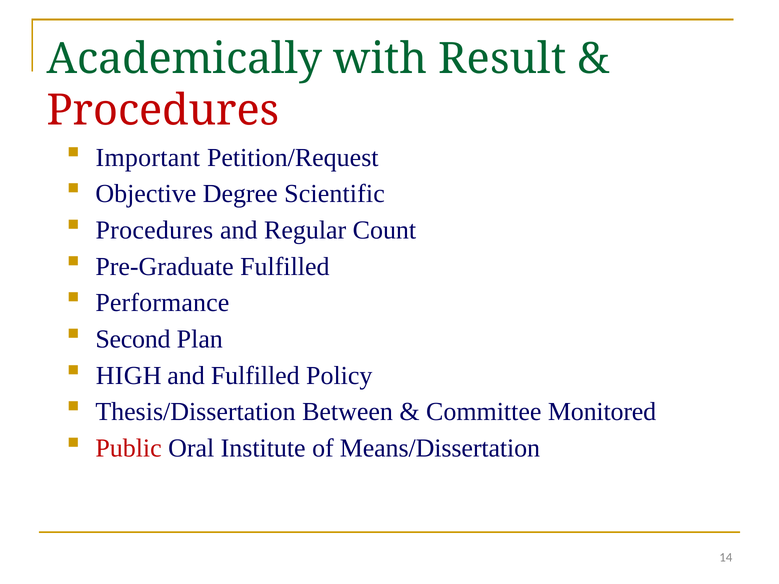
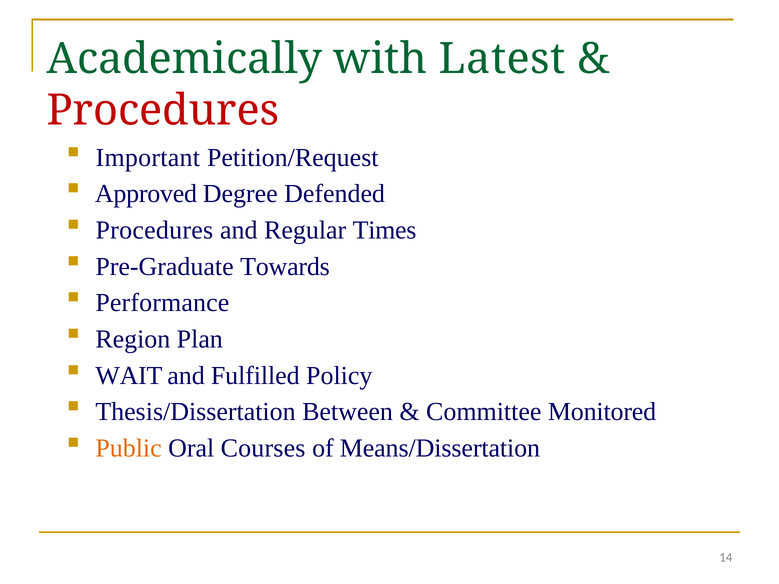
Result: Result -> Latest (502, 59)
Objective: Objective -> Approved (146, 194)
Scientific: Scientific -> Defended (335, 194)
Count: Count -> Times (385, 230)
Pre-Graduate Fulfilled: Fulfilled -> Towards (285, 267)
Second: Second -> Region (133, 339)
HIGH: HIGH -> WAIT (129, 376)
Public colour: red -> orange (129, 448)
Institute: Institute -> Courses (263, 448)
